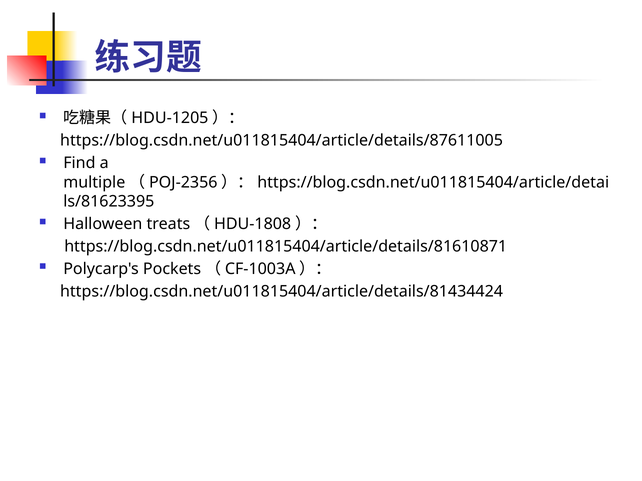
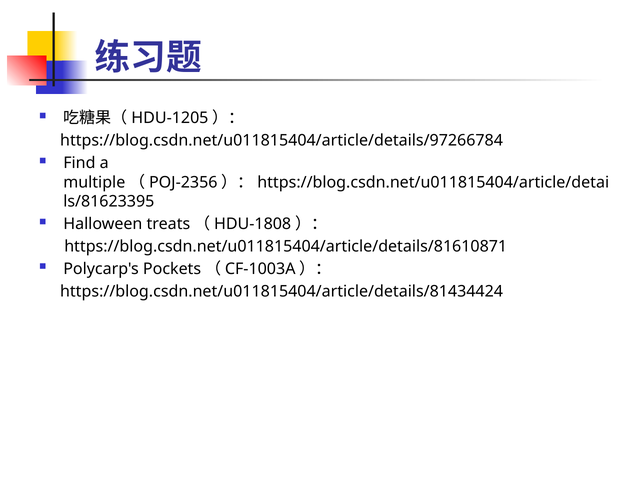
https://blog.csdn.net/u011815404/article/details/87611005: https://blog.csdn.net/u011815404/article/details/87611005 -> https://blog.csdn.net/u011815404/article/details/97266784 (282, 141)
